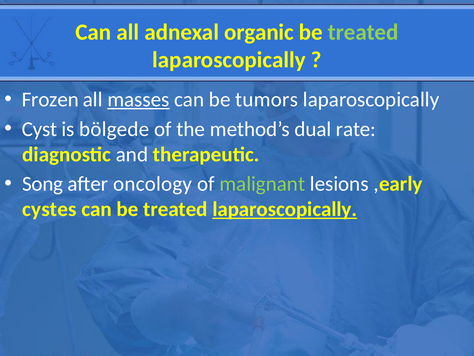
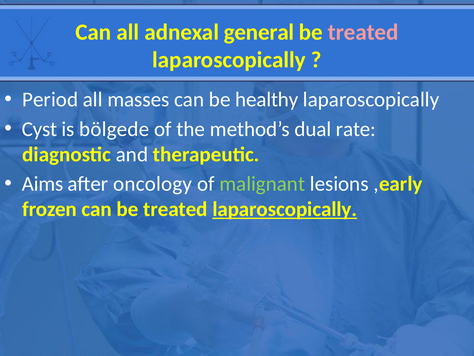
organic: organic -> general (259, 32)
treated colour: light green -> pink (363, 32)
Frozen: Frozen -> Period (50, 99)
masses underline: present -> none (138, 99)
tumors: tumors -> healthy (267, 99)
Song: Song -> Aims (43, 184)
cystes: cystes -> frozen (50, 209)
